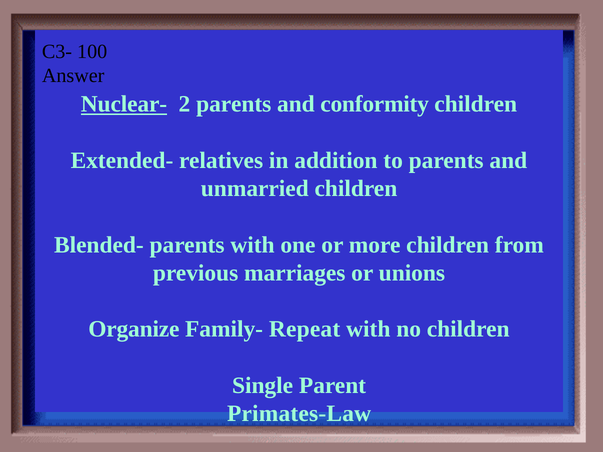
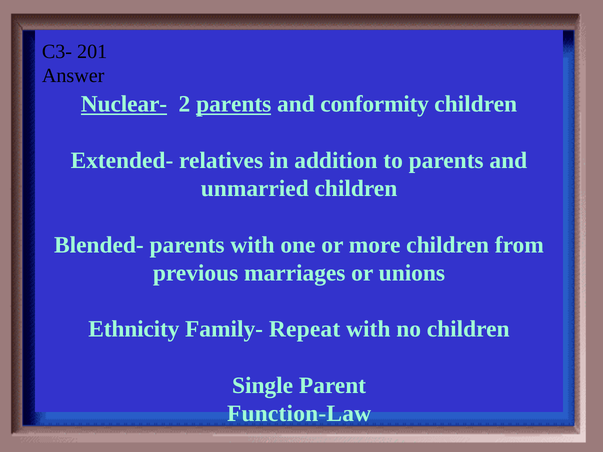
100: 100 -> 201 (92, 52)
parents underline: none -> present (234, 104)
Organize: Organize -> Ethnicity (134, 329)
Primates-Law: Primates-Law -> Function-Law (299, 414)
